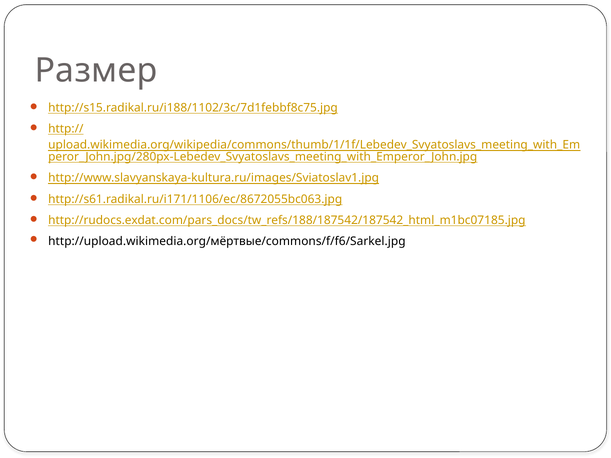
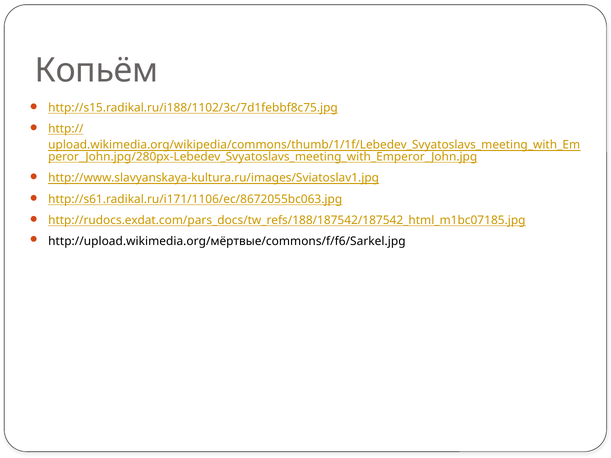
Размер: Размер -> Копьём (96, 71)
